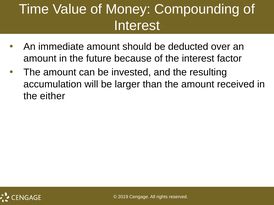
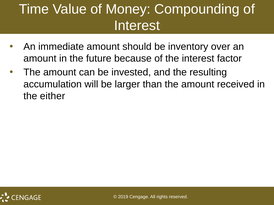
deducted: deducted -> inventory (188, 47)
